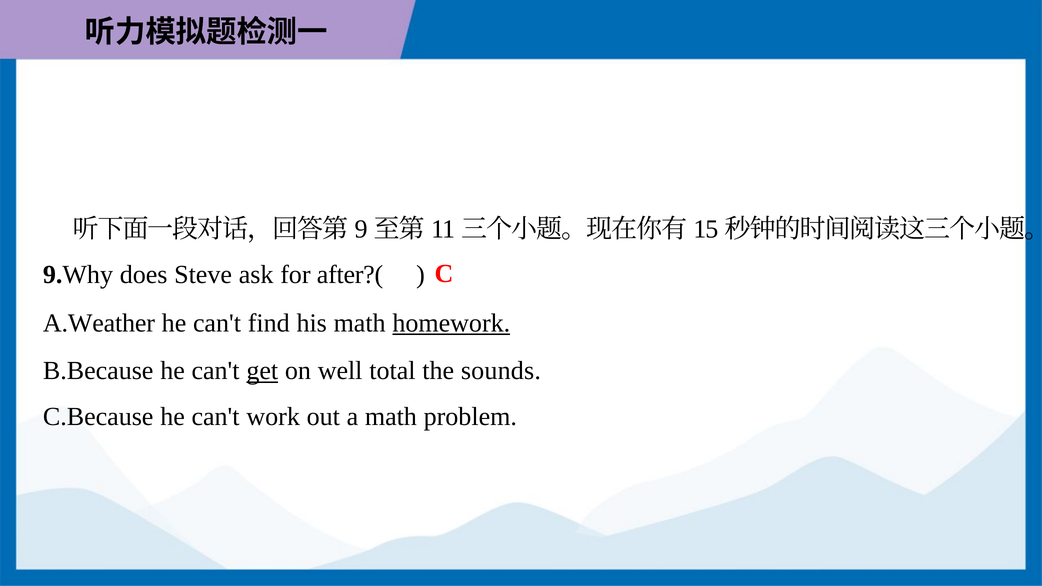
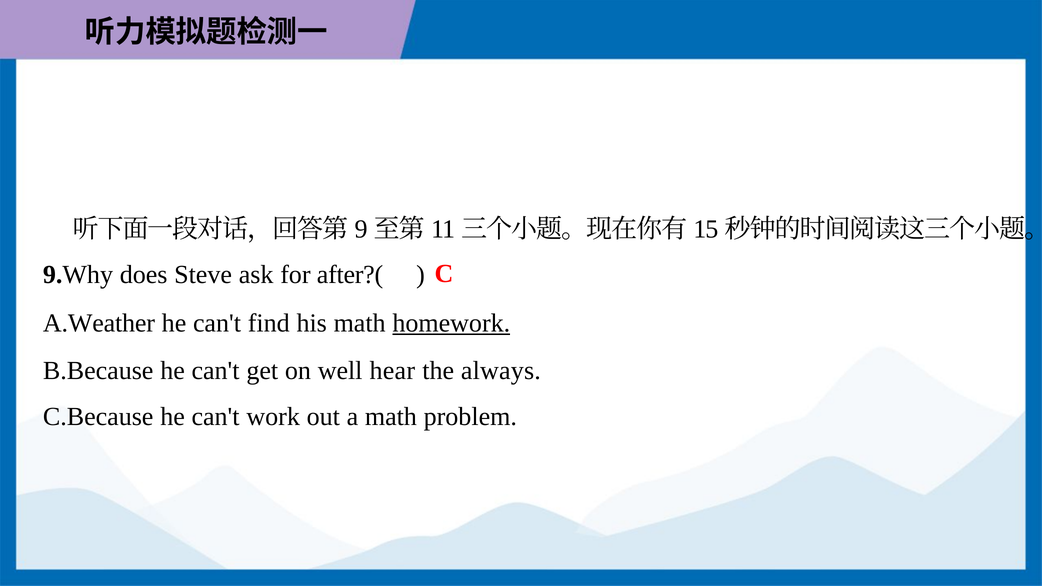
get underline: present -> none (262, 371)
total: total -> hear (392, 371)
sounds: sounds -> always (501, 371)
